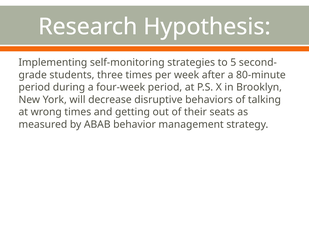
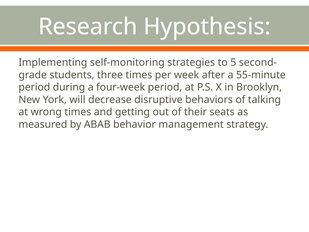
80-minute: 80-minute -> 55-minute (261, 75)
